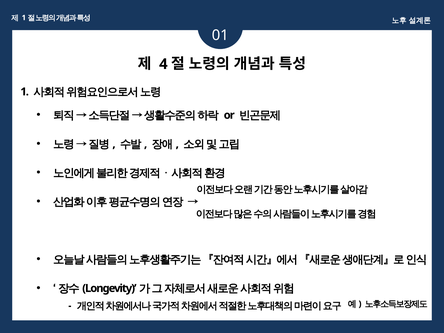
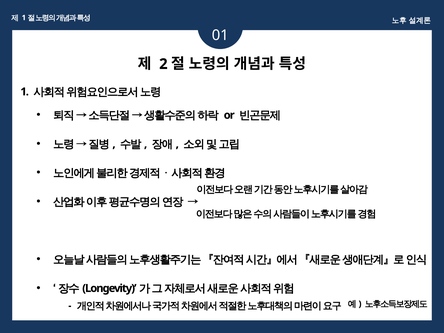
4: 4 -> 2 (163, 64)
